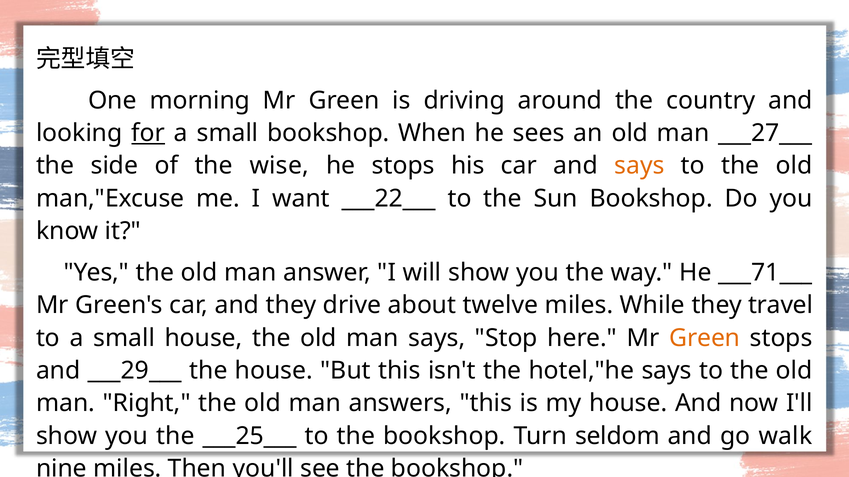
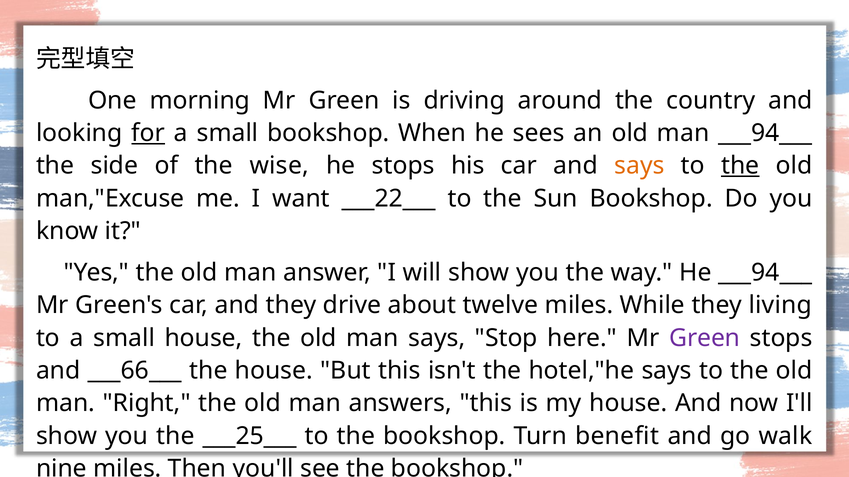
man ___27___: ___27___ -> ___94___ (765, 133)
the underline: none -> present (740, 166)
He ___71___: ___71___ -> ___94___ (765, 273)
travel: travel -> living (780, 306)
Green colour: orange -> purple (705, 338)
___29___: ___29___ -> ___66___ (135, 371)
seldom: seldom -> benefit (617, 436)
